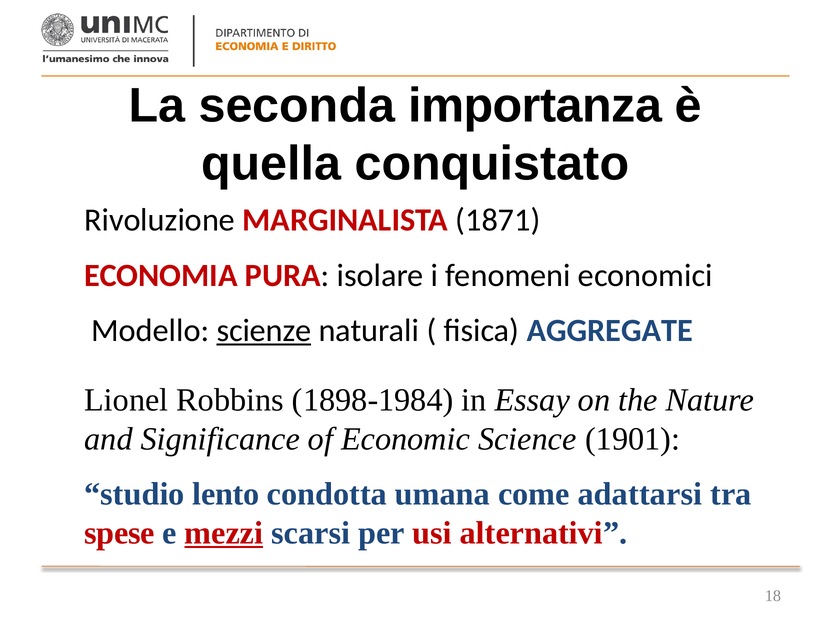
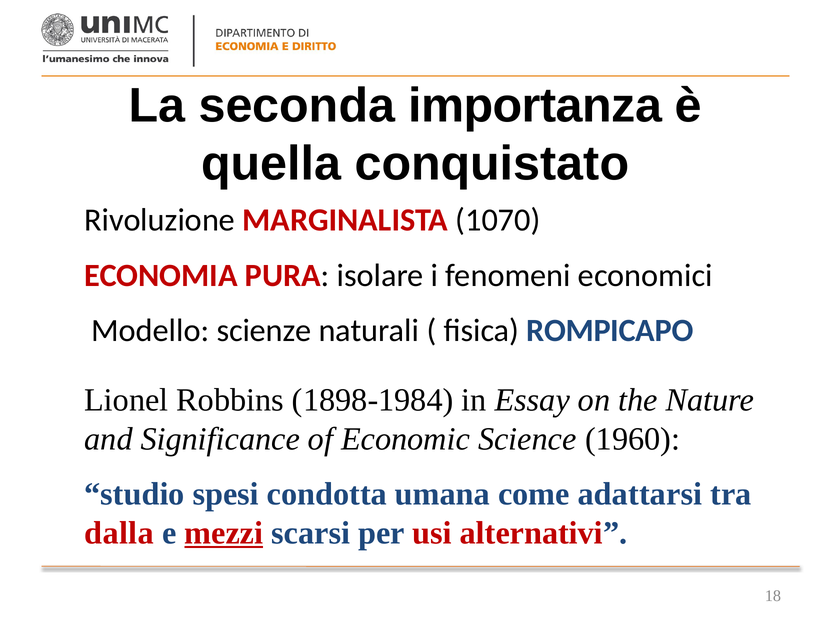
1871: 1871 -> 1070 (498, 220)
scienze underline: present -> none (264, 330)
AGGREGATE: AGGREGATE -> ROMPICAPO (610, 330)
1901: 1901 -> 1960 (633, 438)
lento: lento -> spesi (226, 493)
spese: spese -> dalla (119, 532)
